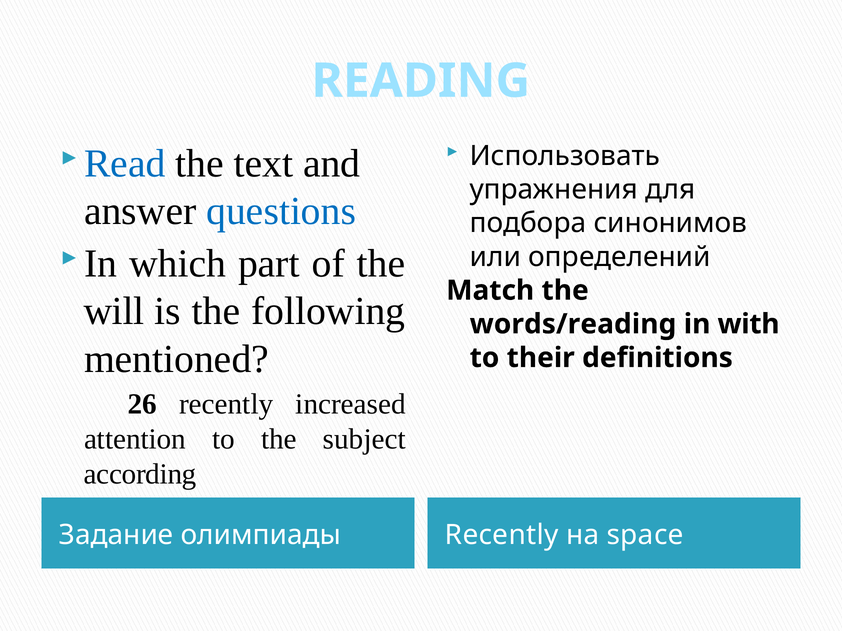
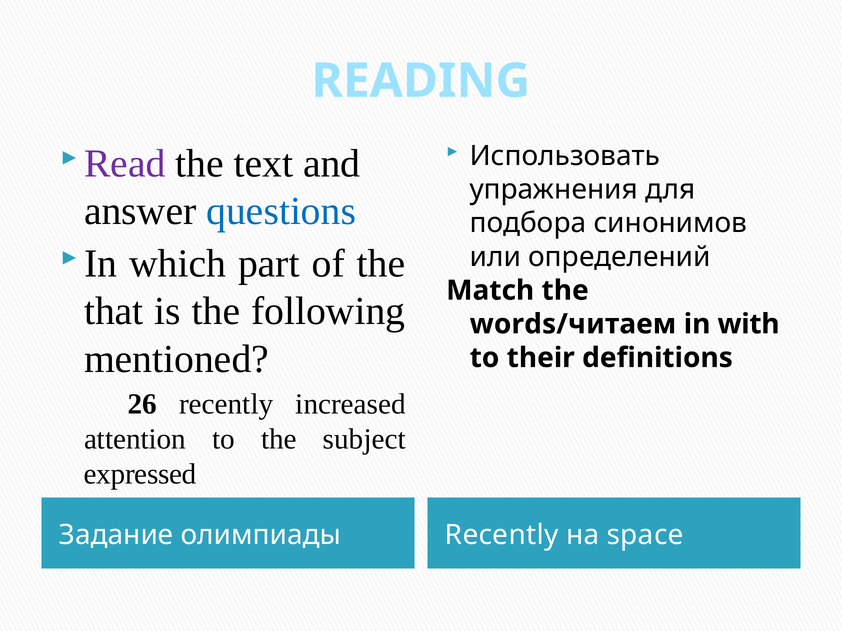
Read colour: blue -> purple (125, 164)
will: will -> that (114, 312)
words/reading: words/reading -> words/читаем (573, 324)
according: according -> expressed (140, 475)
